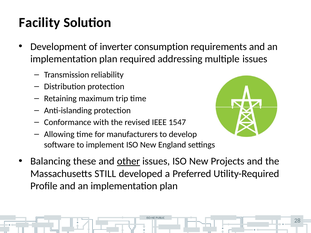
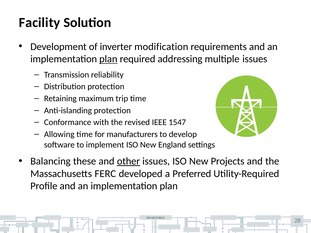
consumption: consumption -> modification (161, 47)
plan underline: none -> present (108, 59)
STILL: STILL -> FERC (105, 174)
